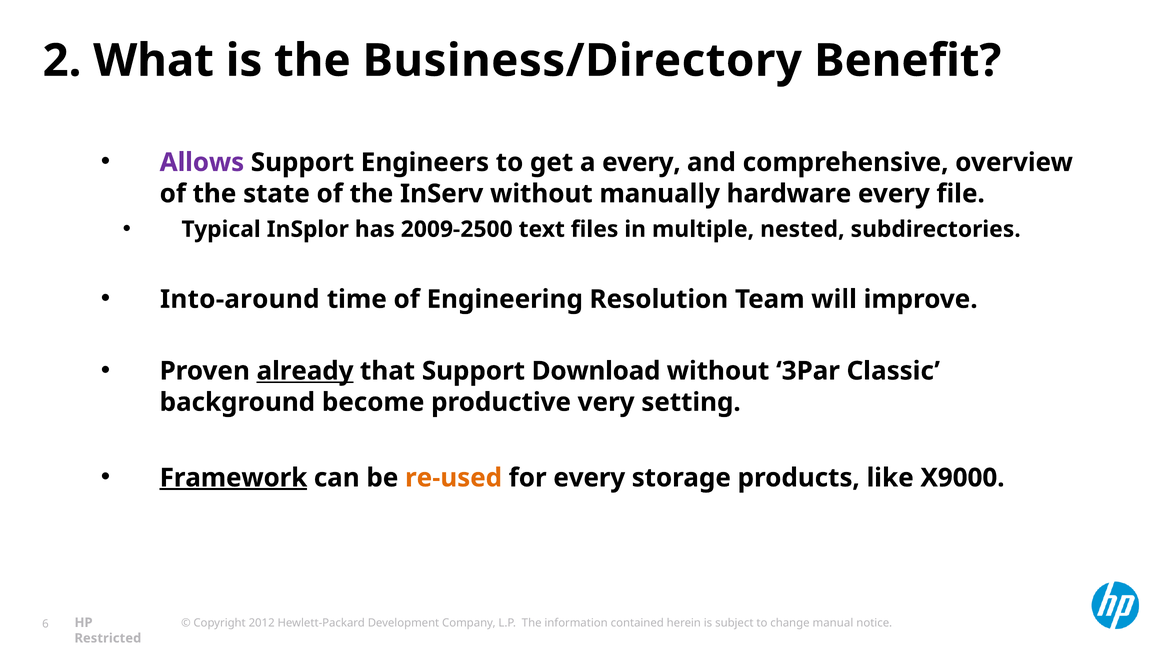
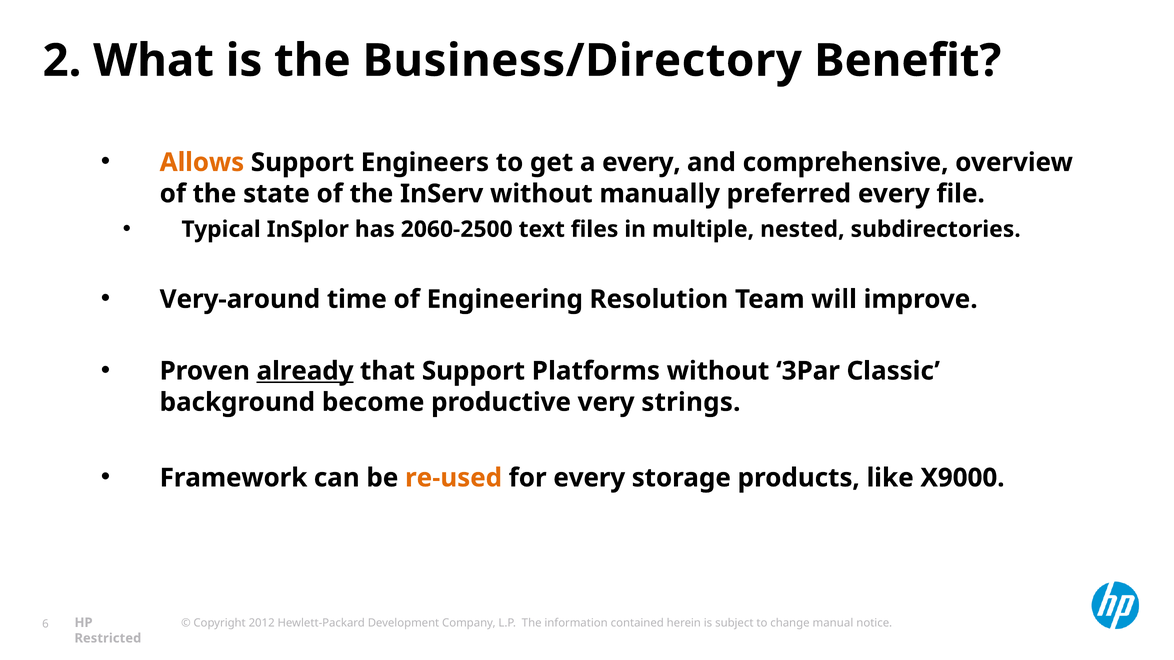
Allows colour: purple -> orange (202, 163)
hardware: hardware -> preferred (789, 194)
2009-2500: 2009-2500 -> 2060-2500 (457, 229)
Into-around: Into-around -> Very-around (240, 299)
Download: Download -> Platforms (596, 371)
setting: setting -> strings (691, 402)
Framework underline: present -> none (233, 478)
